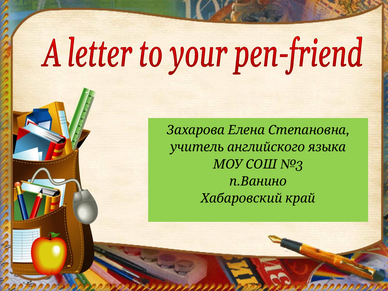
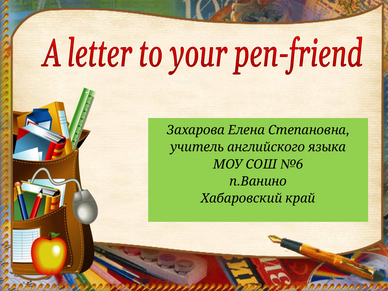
№3: №3 -> №6 (292, 164)
